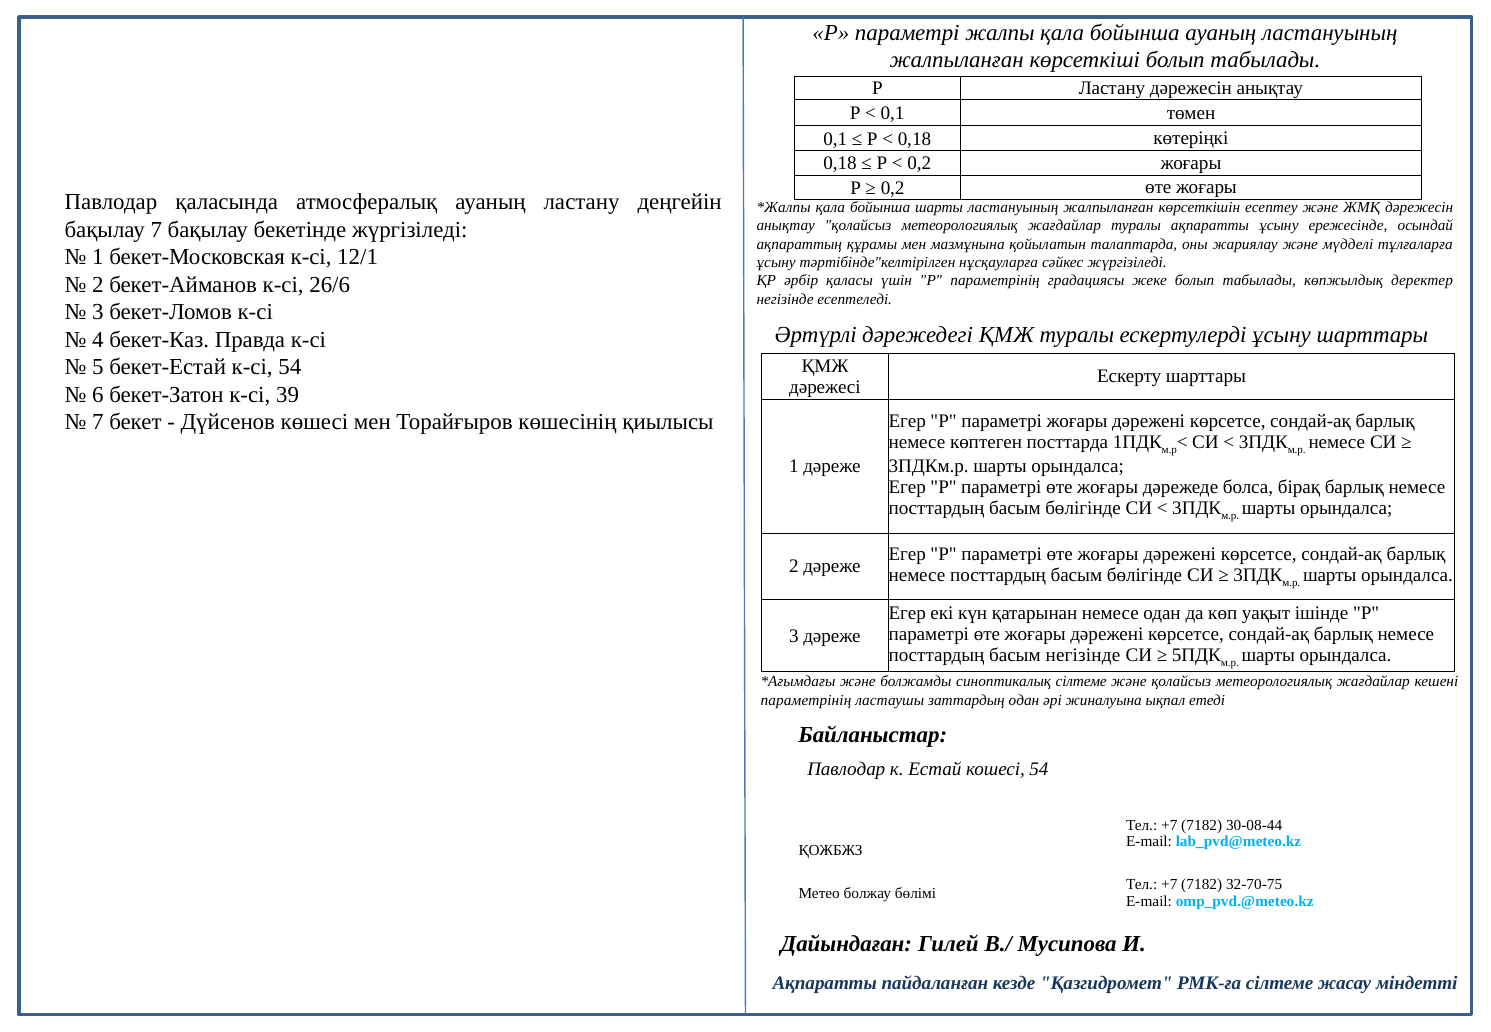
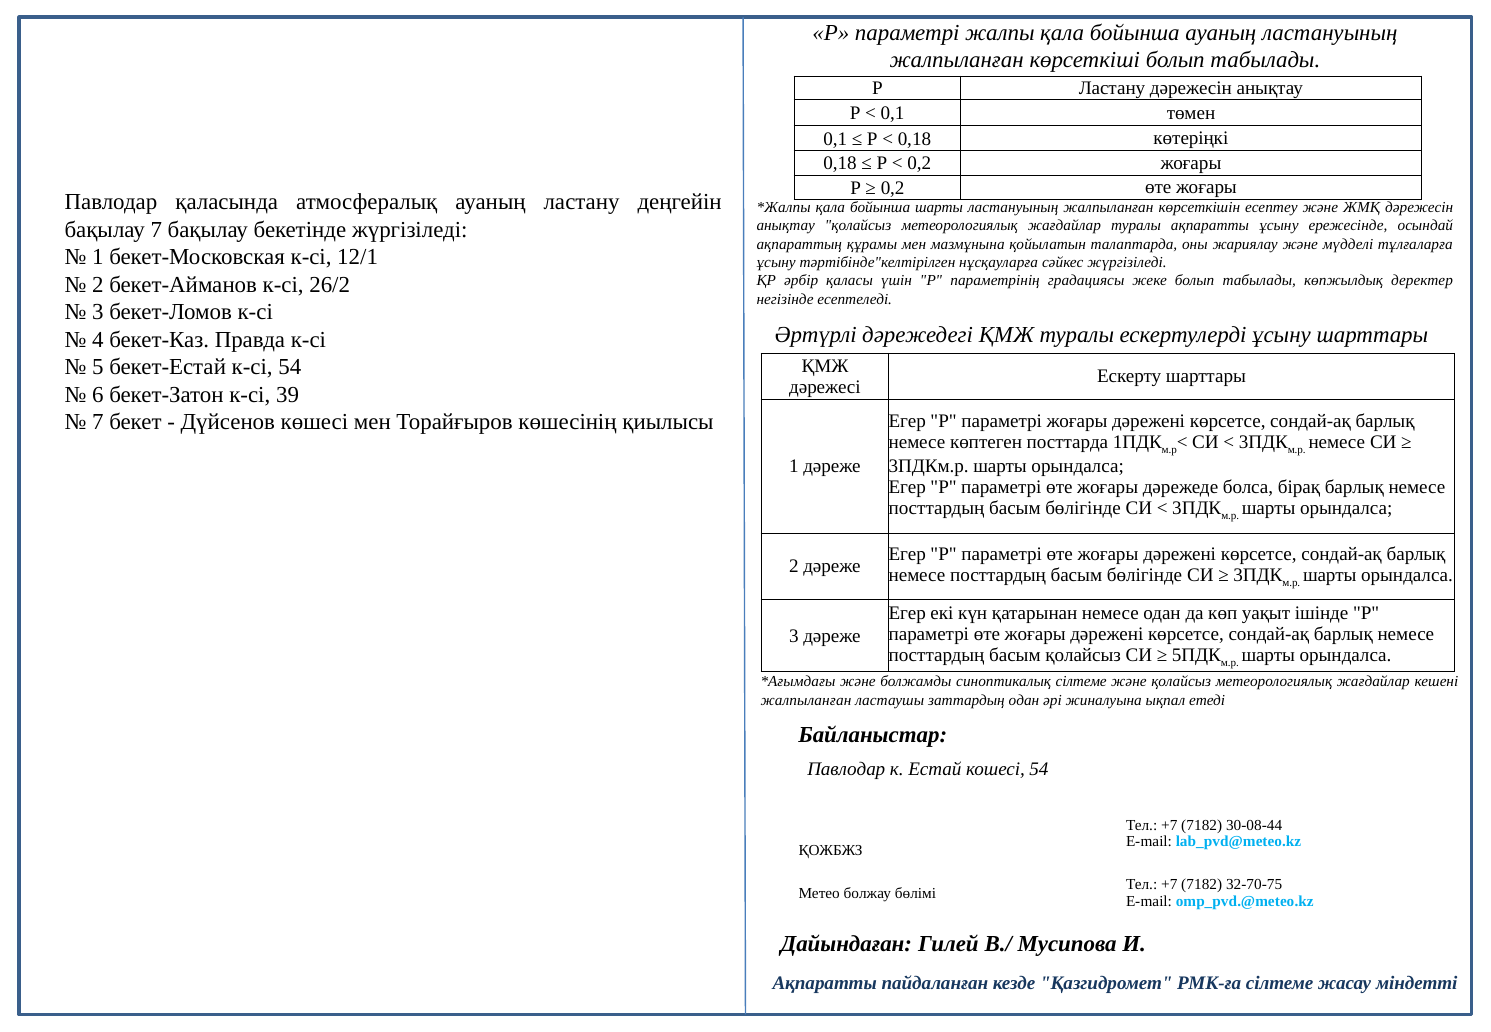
26/6: 26/6 -> 26/2 (330, 285)
басым негізінде: негізінде -> қолайсыз (1083, 656)
параметрінің: параметрінің -> жалпыланған (806, 700)
